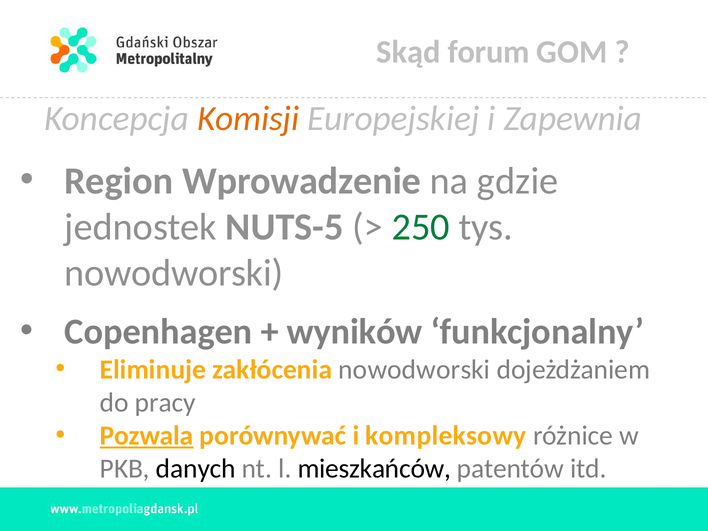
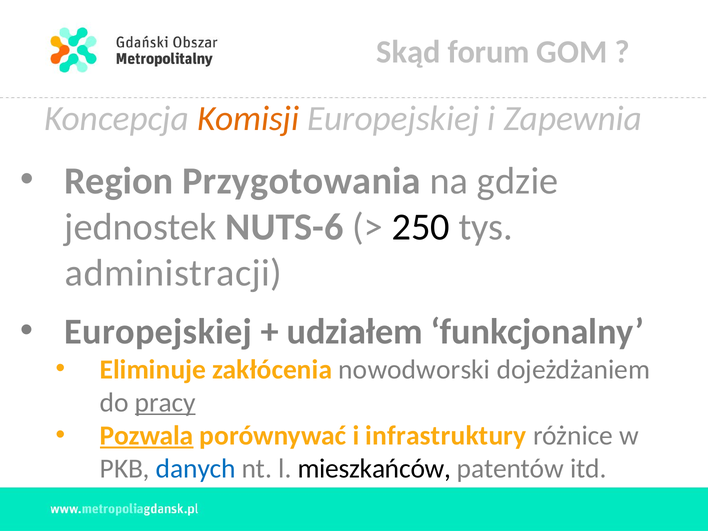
Wprowadzenie: Wprowadzenie -> Przygotowania (301, 181)
NUTS-5: NUTS-5 -> NUTS-6 (284, 227)
250 colour: green -> black (421, 227)
nowodworski: nowodworski -> administracji (174, 273)
Copenhagen: Copenhagen -> Europejskiej (158, 332)
wyników: wyników -> udziałem (355, 332)
pracy underline: none -> present (165, 403)
kompleksowy: kompleksowy -> infrastruktury (446, 436)
danych colour: black -> blue (196, 469)
